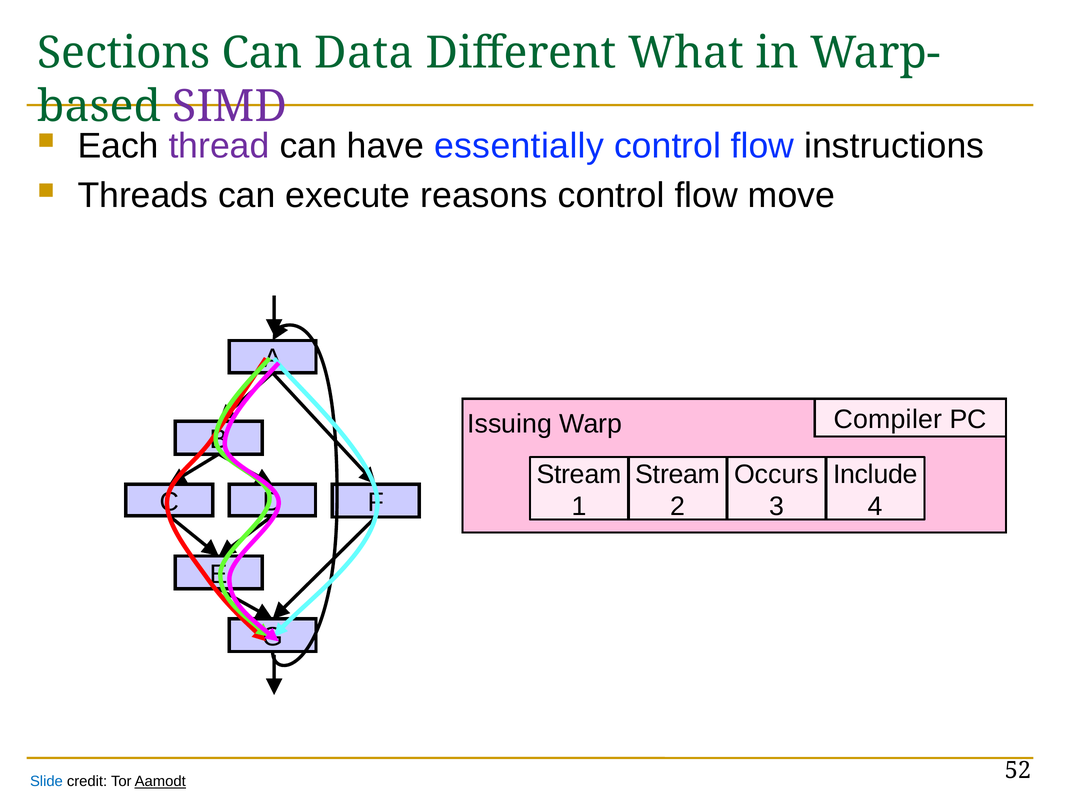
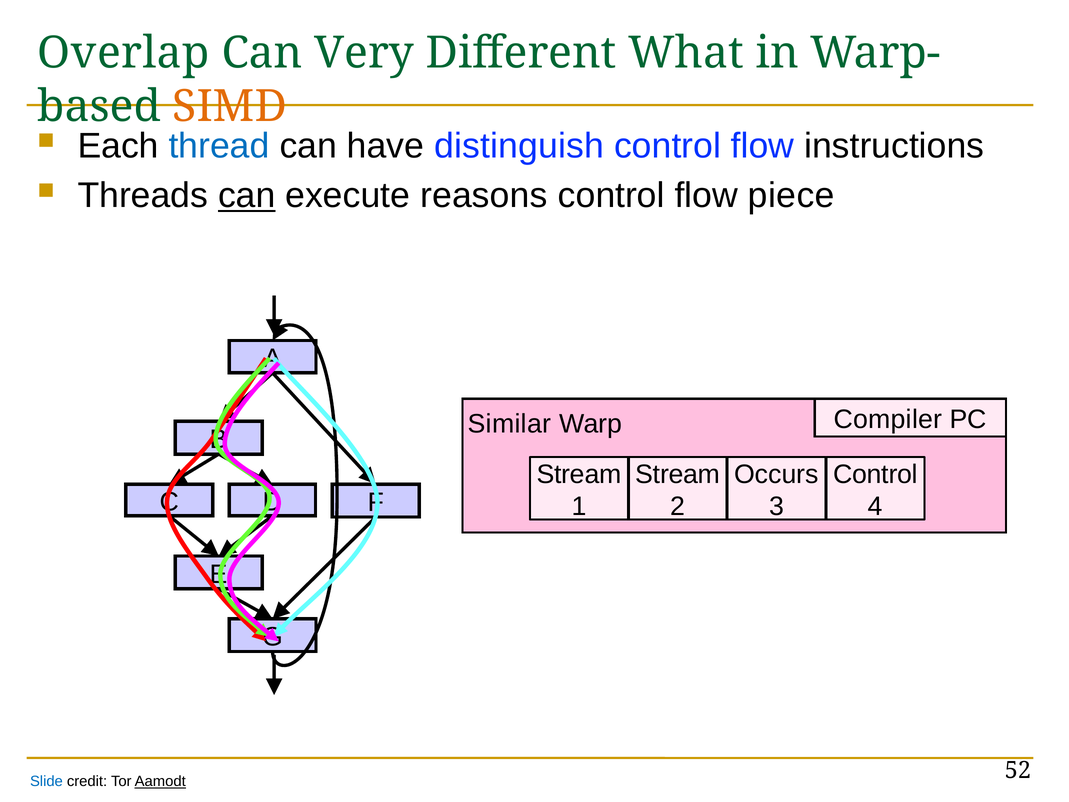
Sections: Sections -> Overlap (124, 53)
Data: Data -> Very (364, 53)
SIMD colour: purple -> orange (230, 106)
thread colour: purple -> blue (219, 146)
essentially: essentially -> distinguish (519, 146)
can underline: none -> present (247, 196)
move: move -> piece (791, 196)
Issuing: Issuing -> Similar (510, 424)
Include: Include -> Control (875, 474)
